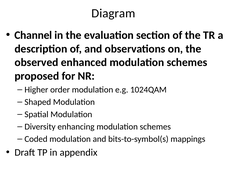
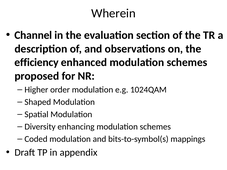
Diagram: Diagram -> Wherein (113, 13)
observed: observed -> efficiency (37, 62)
